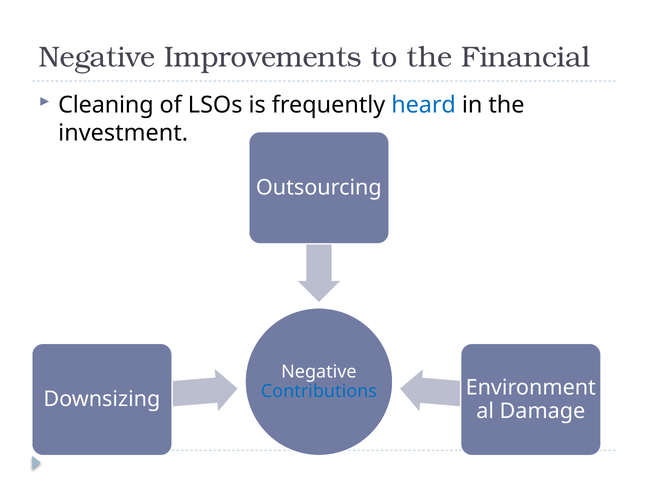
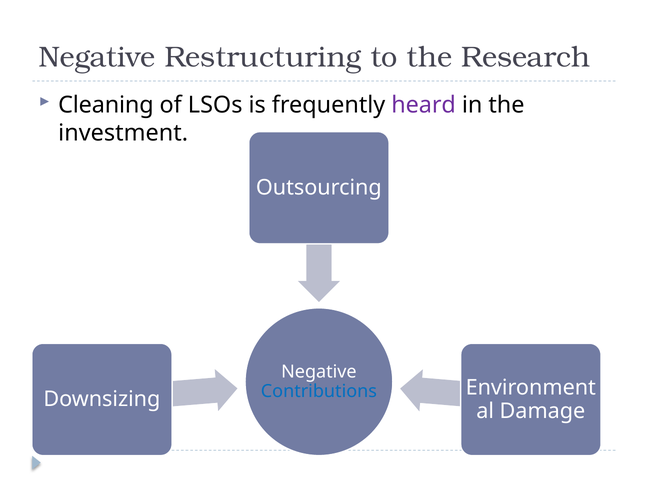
Improvements: Improvements -> Restructuring (263, 57)
Financial: Financial -> Research (526, 57)
heard colour: blue -> purple (424, 105)
